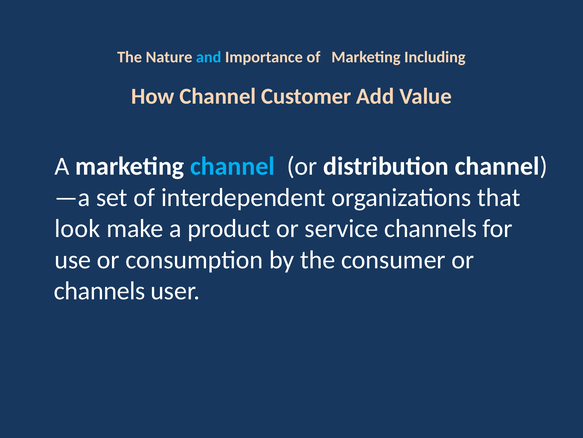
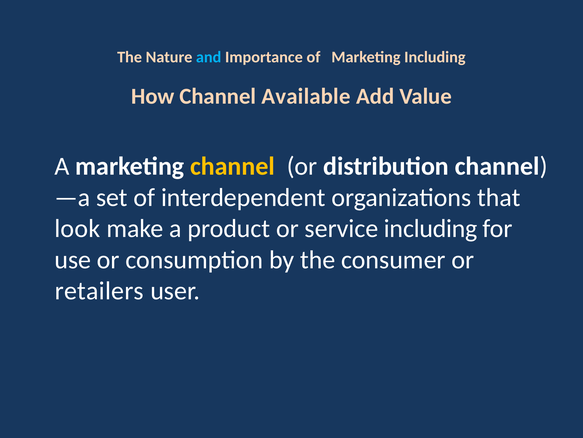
Customer: Customer -> Available (306, 96)
channel colour: light blue -> yellow (232, 166)
service channels: channels -> including (431, 228)
channels: channels -> retailers (99, 291)
